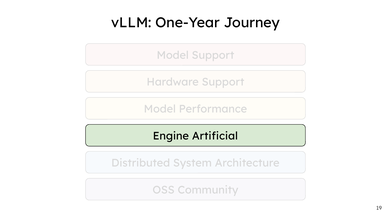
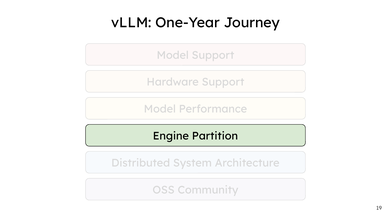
Artificial: Artificial -> Partition (215, 136)
